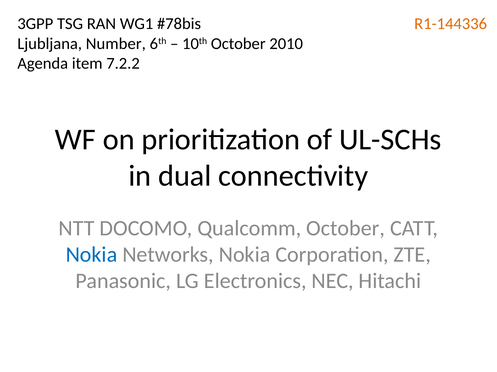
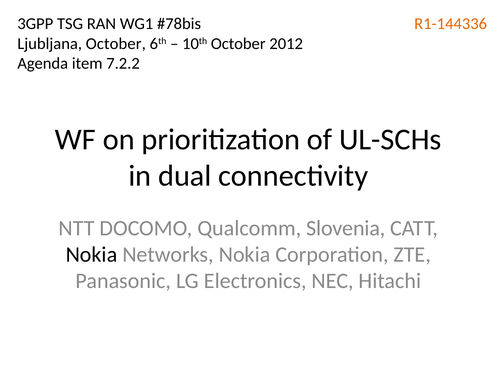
Ljubljana Number: Number -> October (116, 44)
2010: 2010 -> 2012 (286, 44)
Qualcomm October: October -> Slovenia (346, 229)
Nokia colour: blue -> black (92, 255)
